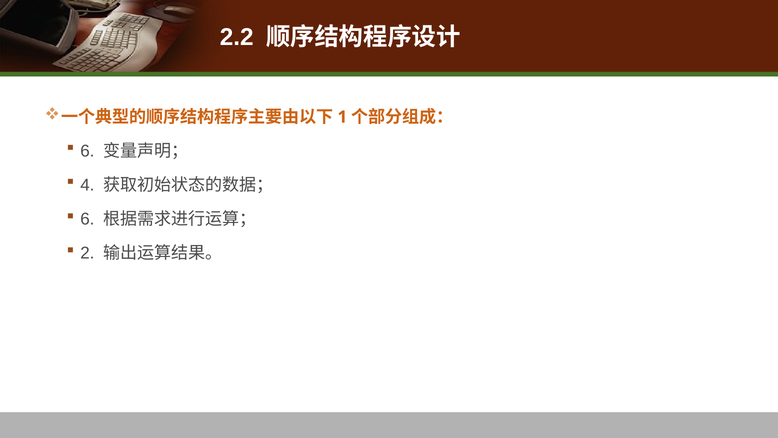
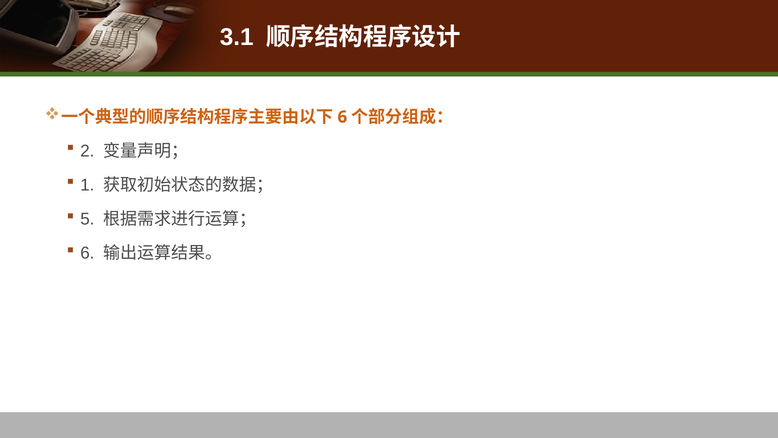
2.2: 2.2 -> 3.1 (237, 37)
1: 1 -> 6 (342, 117)
6: 6 -> 2 (87, 151)
4: 4 -> 1 (87, 185)
6: 6 -> 5 (87, 219)
2: 2 -> 6 (87, 253)
